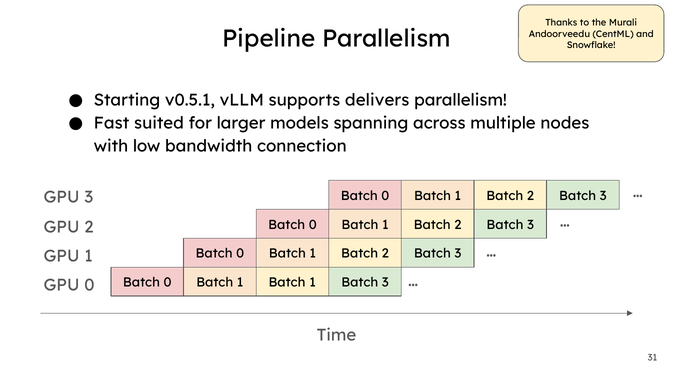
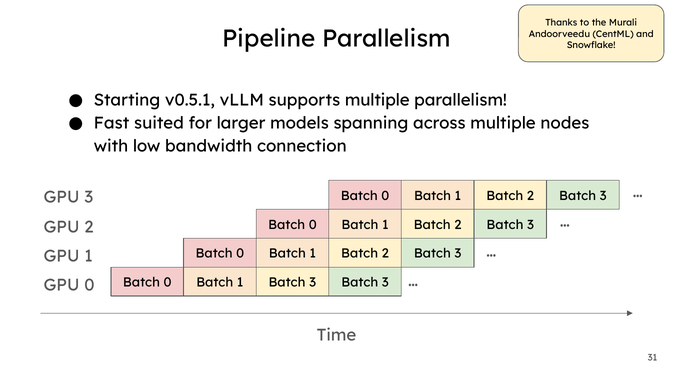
supports delivers: delivers -> multiple (377, 100)
1: 1 -> 3 (313, 283)
